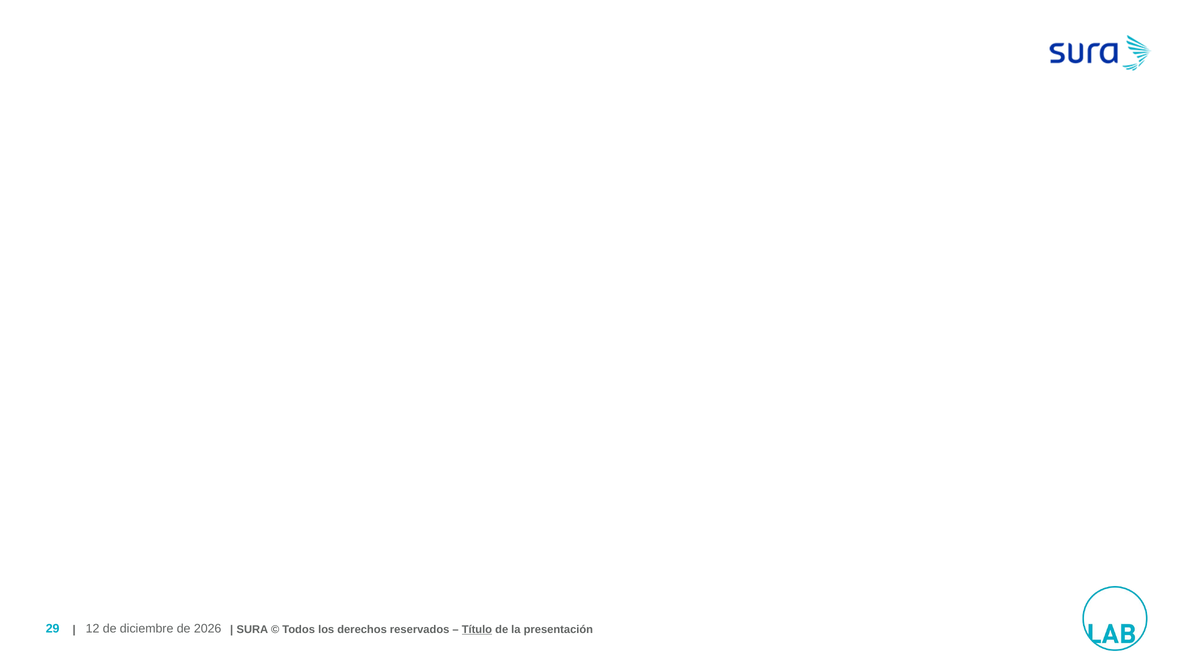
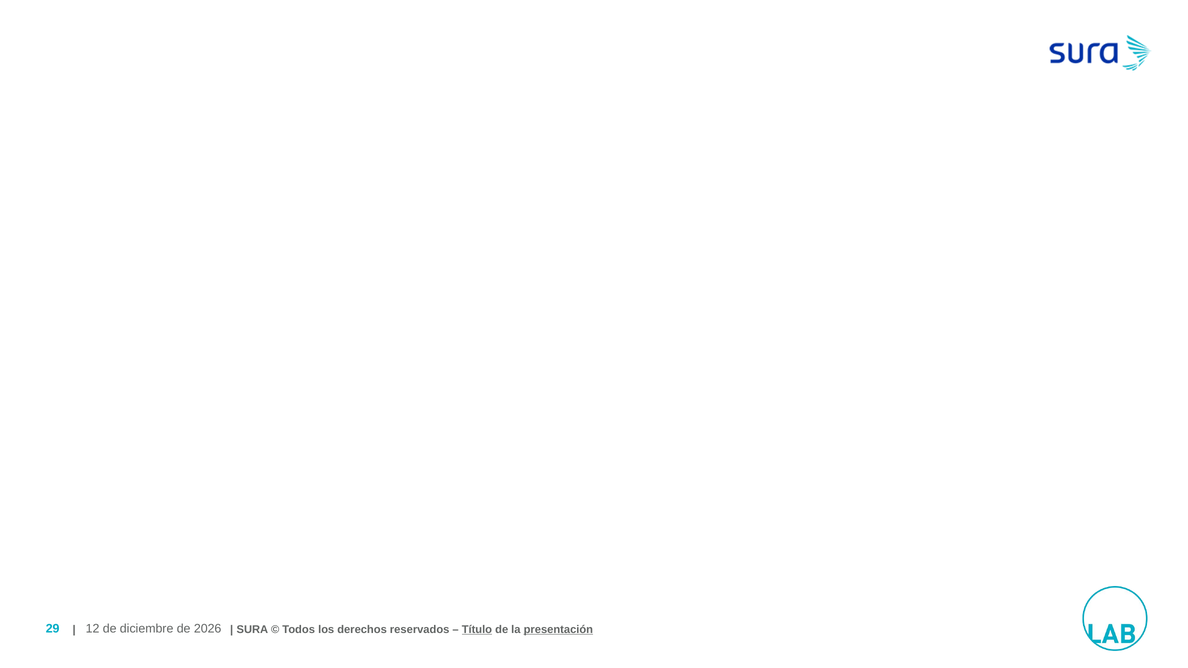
presentación underline: none -> present (558, 630)
